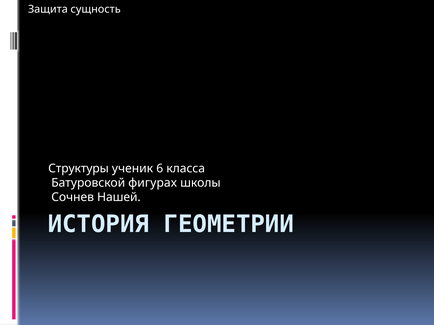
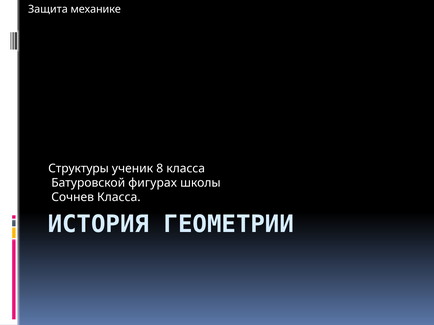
сущность: сущность -> механике (96, 9)
6: 6 -> 8 (160, 169)
Сочнев Нашей: Нашей -> Класса (119, 198)
